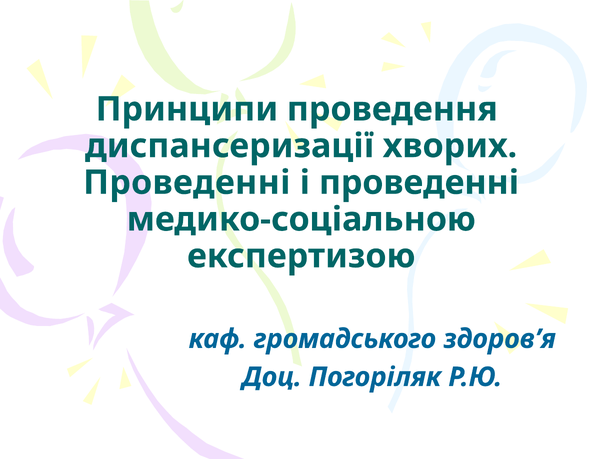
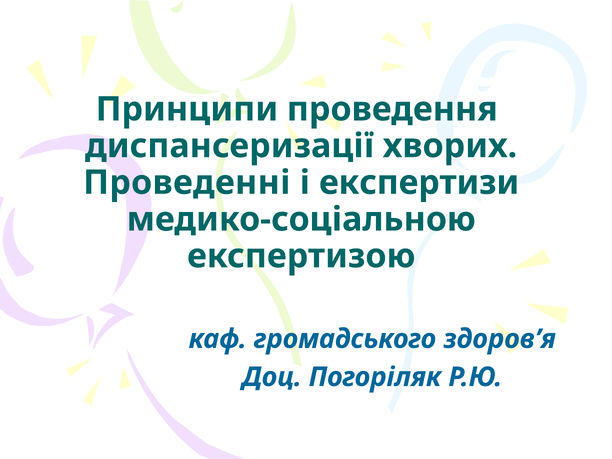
і проведенні: проведенні -> експертизи (419, 183)
